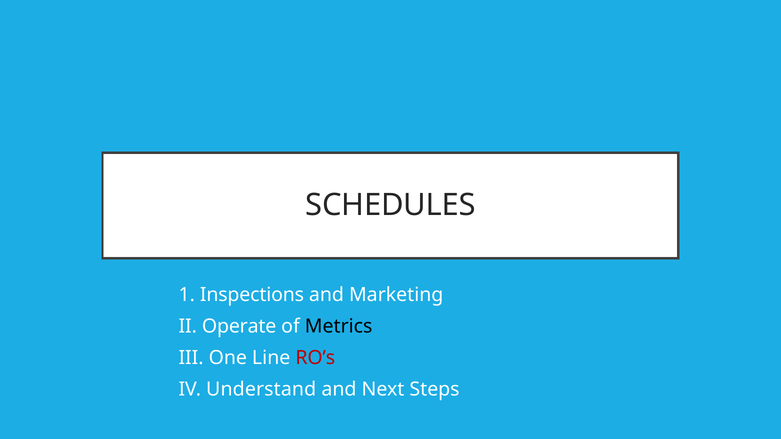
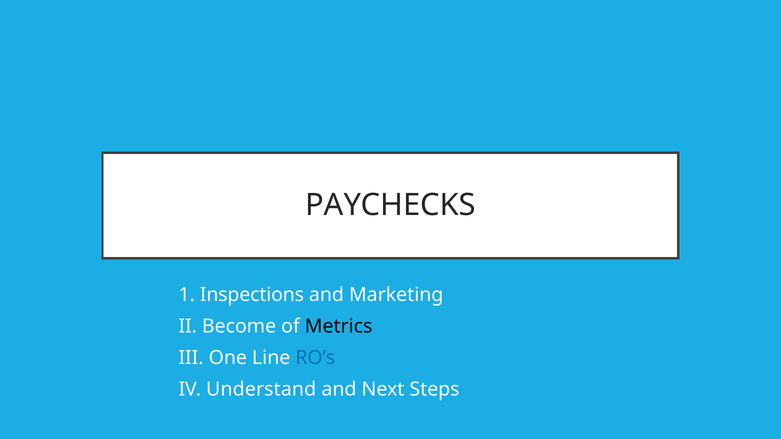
SCHEDULES: SCHEDULES -> PAYCHECKS (390, 205)
Operate: Operate -> Become (239, 326)
RO’s colour: red -> blue (315, 358)
